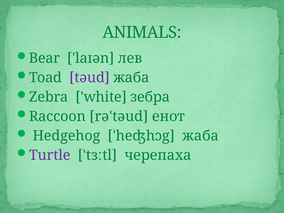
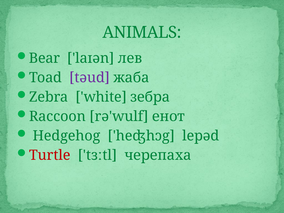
rə'təud: rə'təud -> rə'wulf (119, 116)
heʤhɔg жаба: жаба -> lepəd (201, 136)
Turtle colour: purple -> red (50, 155)
